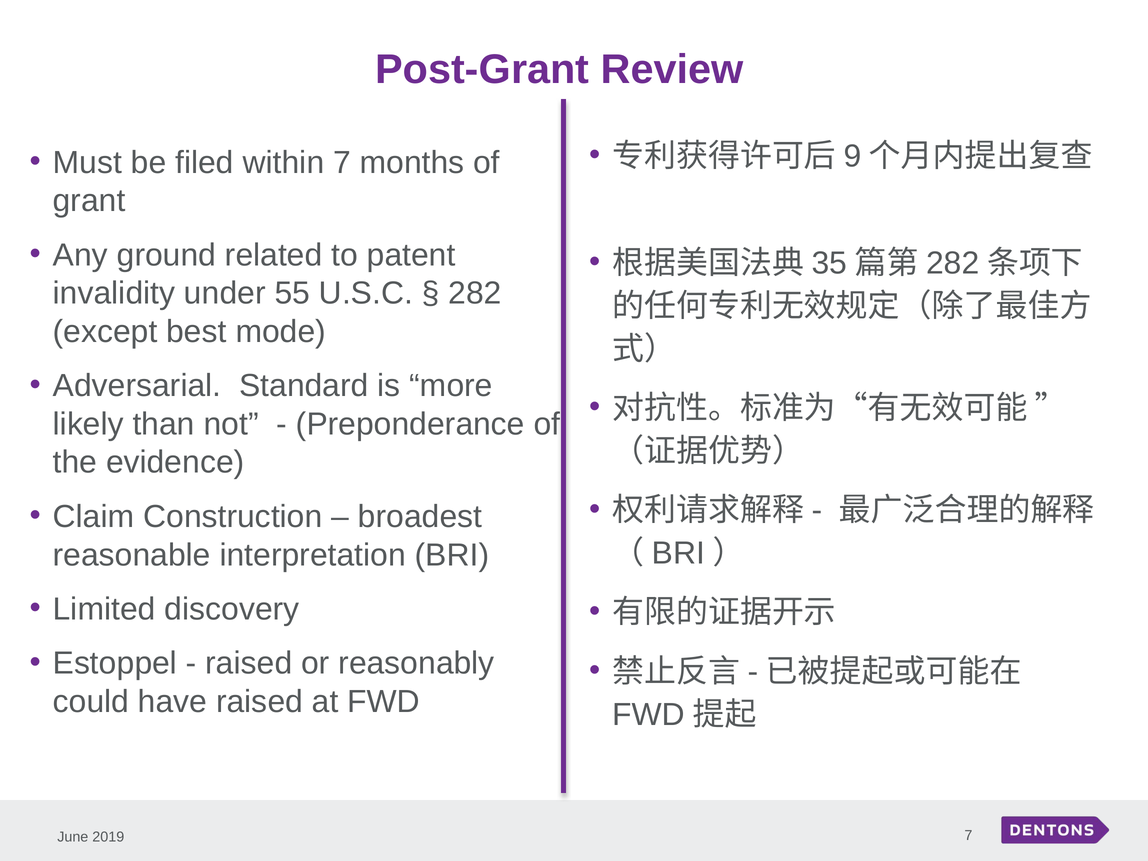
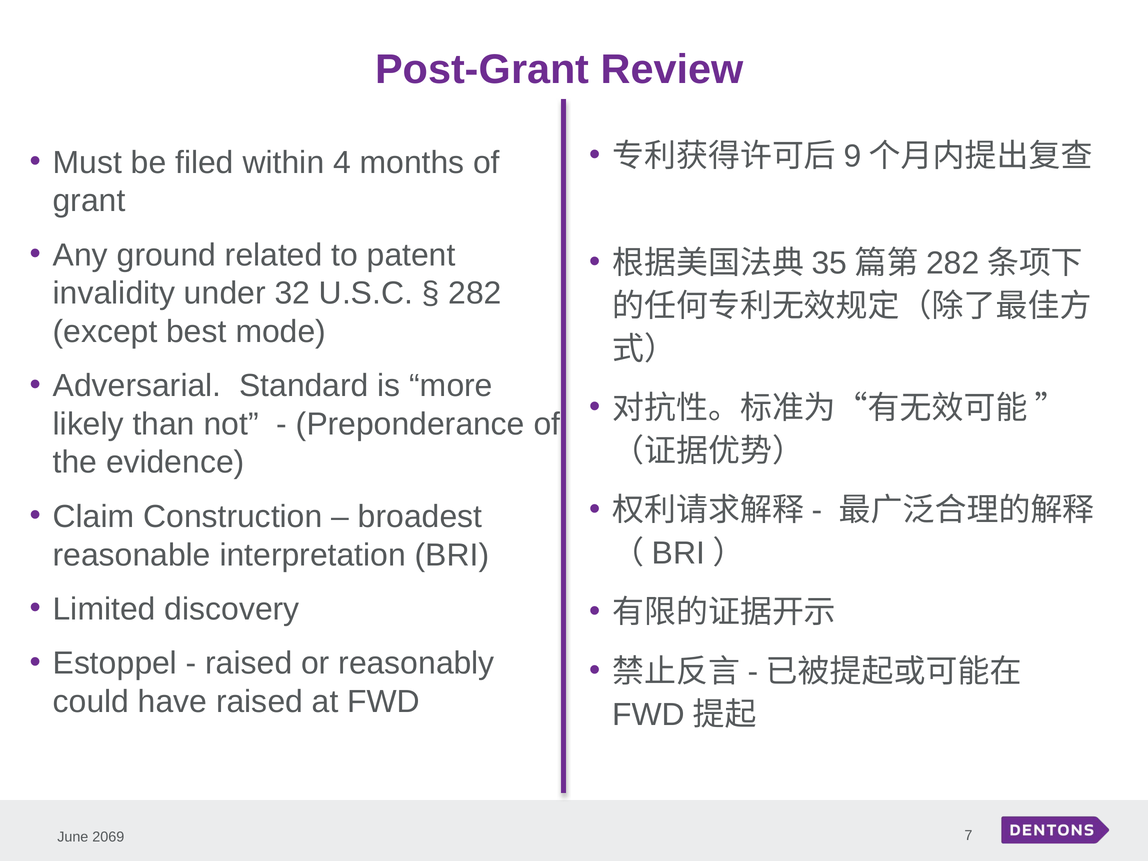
within 7: 7 -> 4 (342, 163)
55: 55 -> 32 (292, 293)
2019: 2019 -> 2069 (108, 837)
